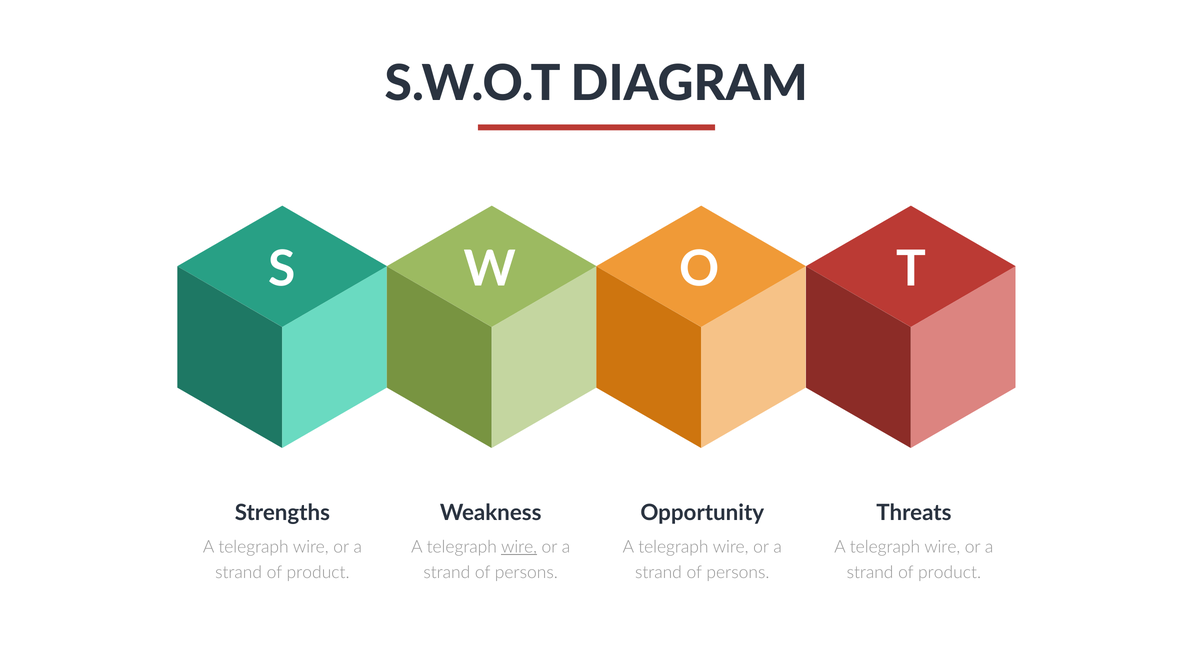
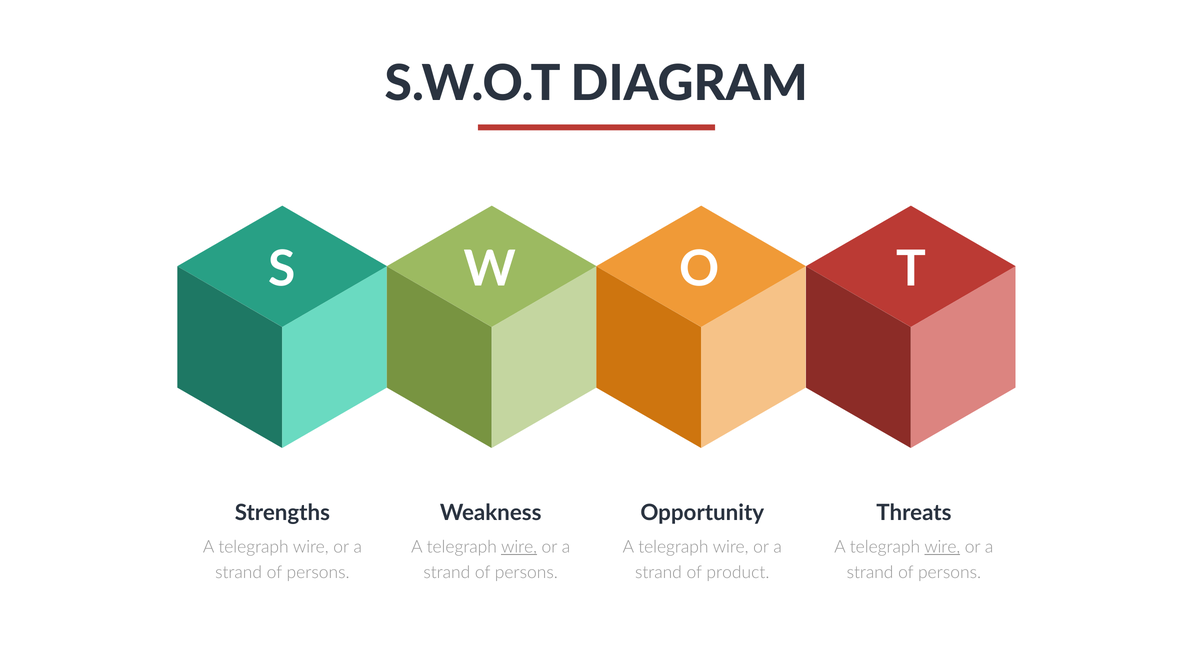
wire underline: none -> present (942, 547)
product: product -> persons (318, 573)
persons: persons -> product (738, 573)
product: product -> persons (950, 573)
